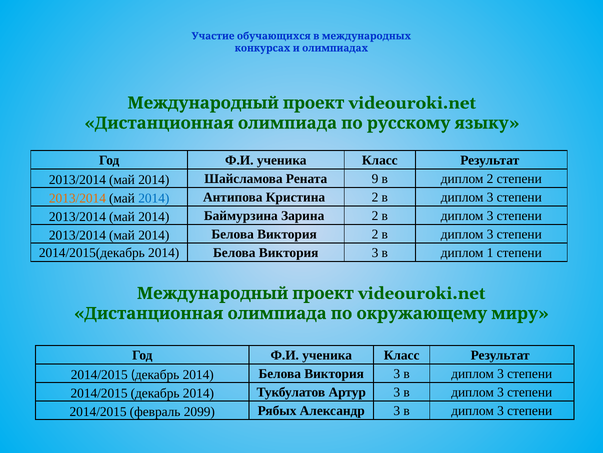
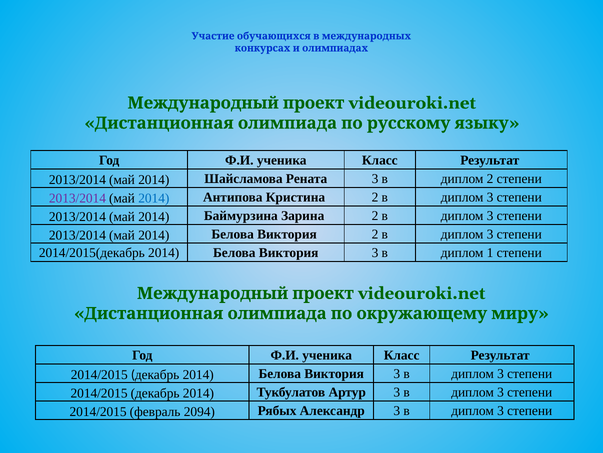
Рената 9: 9 -> 3 (375, 178)
2013/2014 colour: orange -> purple (77, 198)
2099: 2099 -> 2094 (199, 411)
